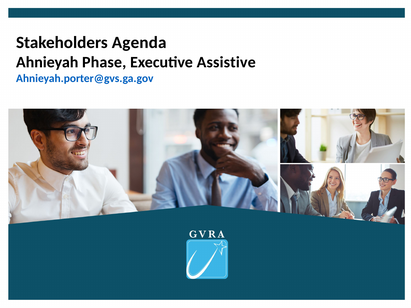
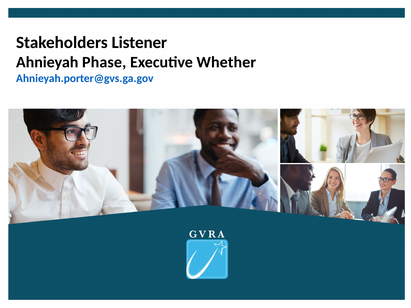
Agenda: Agenda -> Listener (139, 43)
Assistive: Assistive -> Whether (226, 62)
